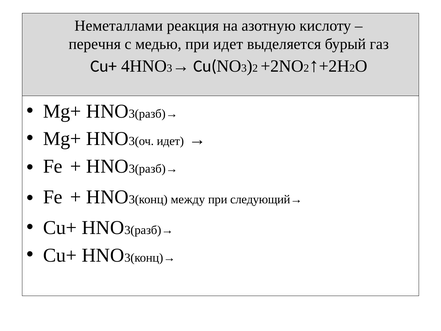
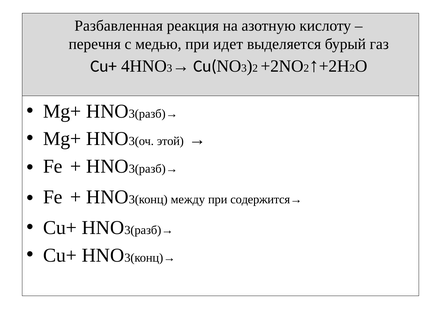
Неметаллами: Неметаллами -> Разбавленная (119, 26)
идет: идет -> этой (170, 141)
следующий→: следующий→ -> содержится→ (266, 199)
